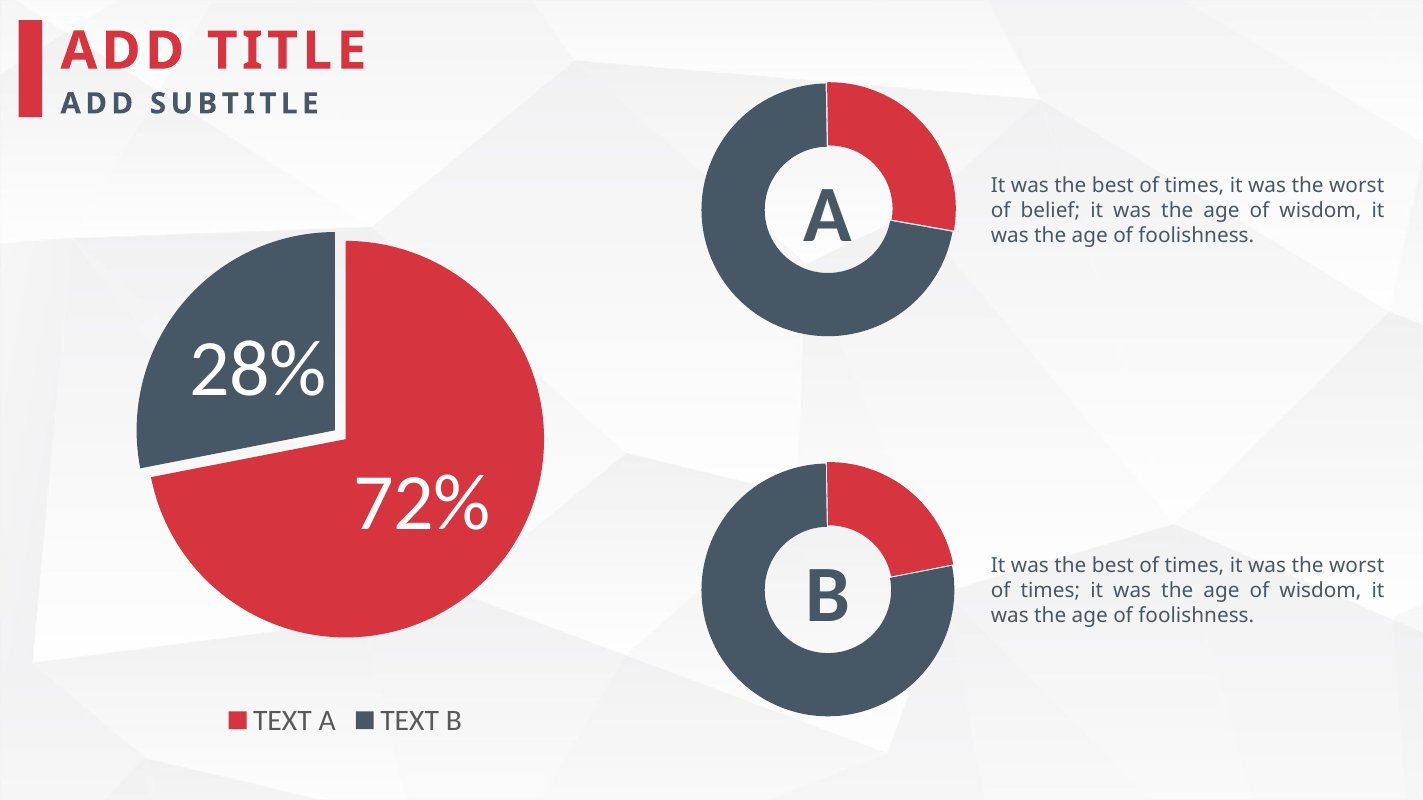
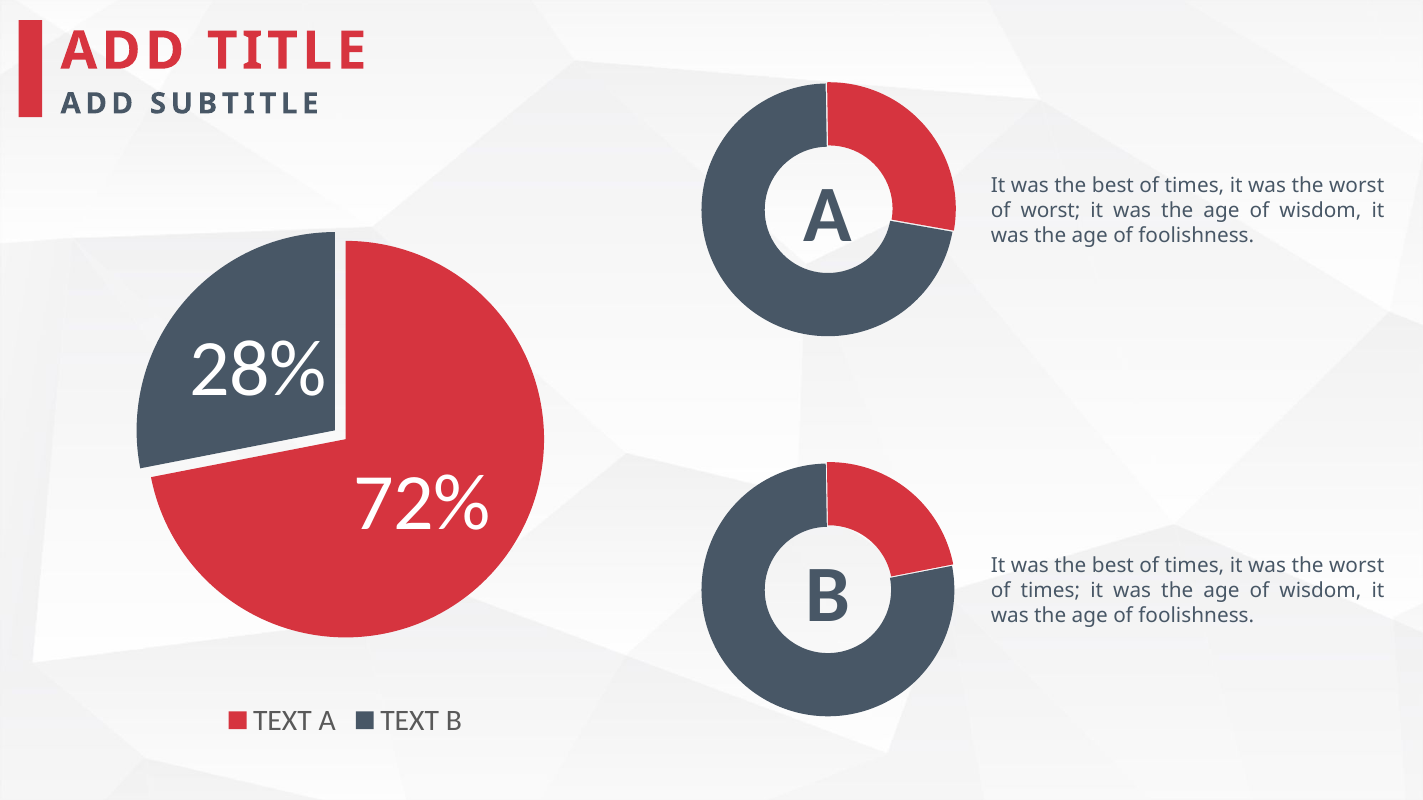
of belief: belief -> worst (1050, 211)
